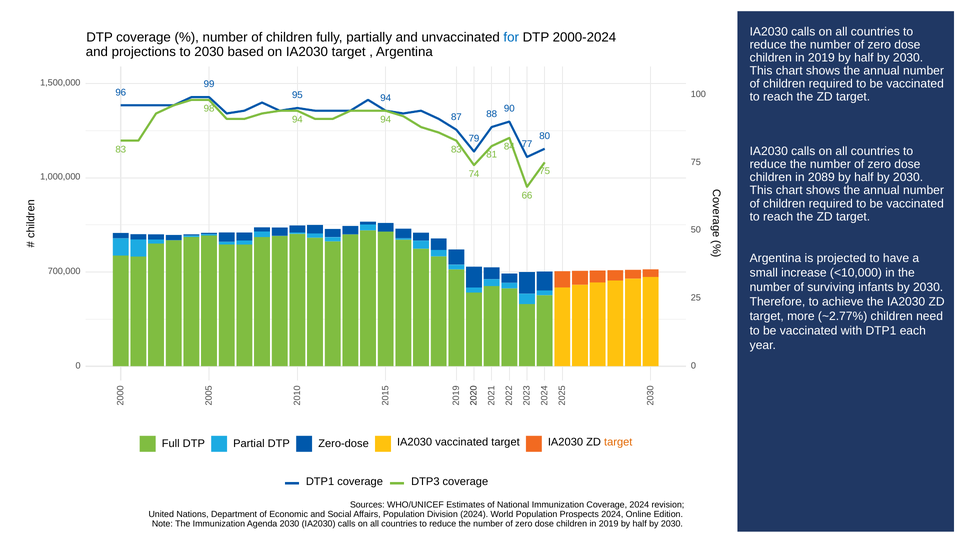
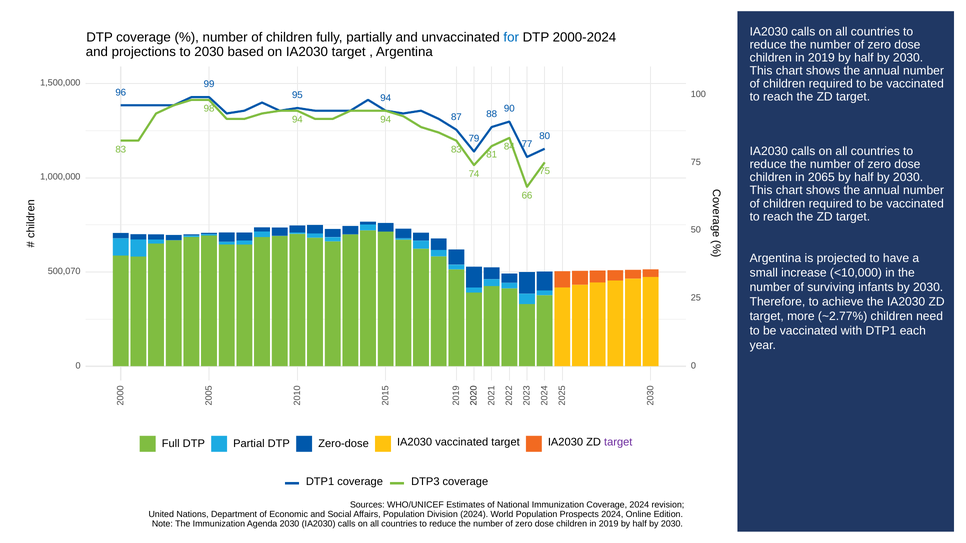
2089: 2089 -> 2065 (821, 178)
700,000: 700,000 -> 500,070 (64, 271)
target colour: orange -> purple (618, 443)
